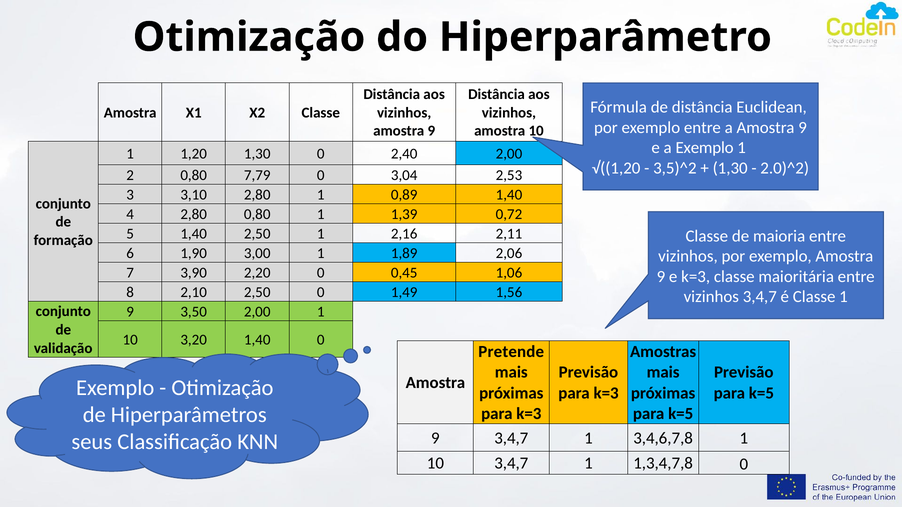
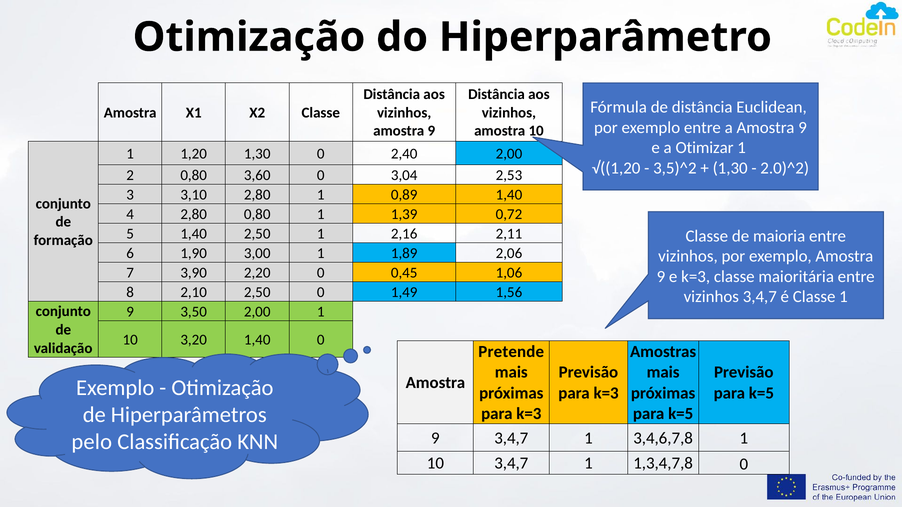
a Exemplo: Exemplo -> Otimizar (705, 148)
7,79: 7,79 -> 3,60 (257, 175)
seus: seus -> pelo (92, 442)
